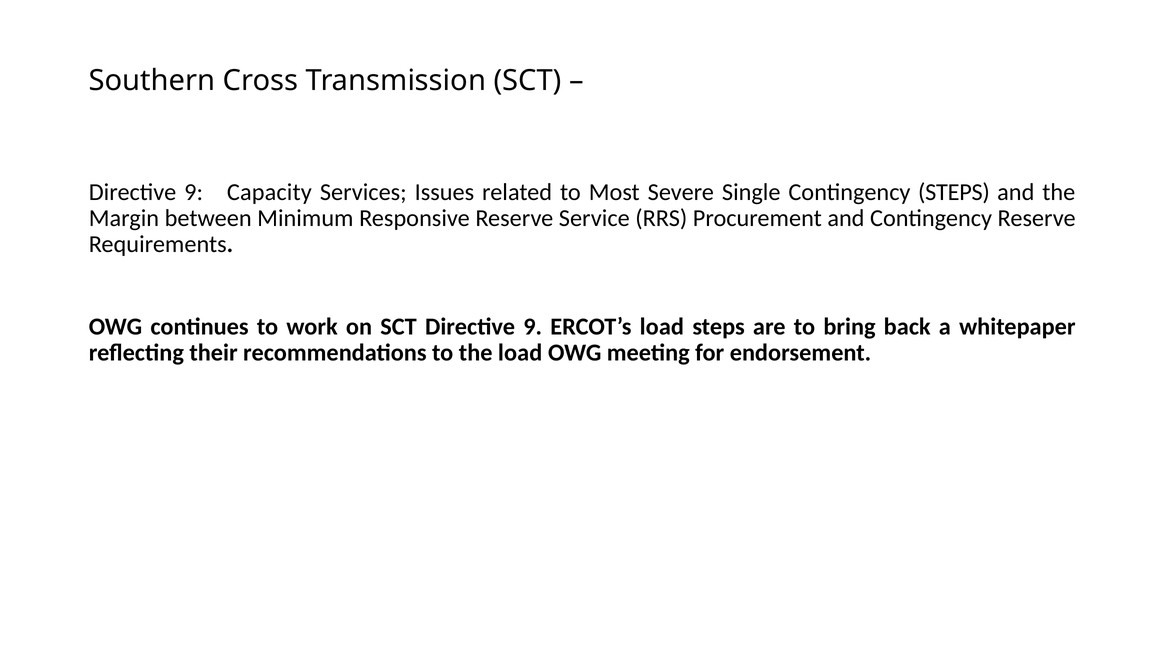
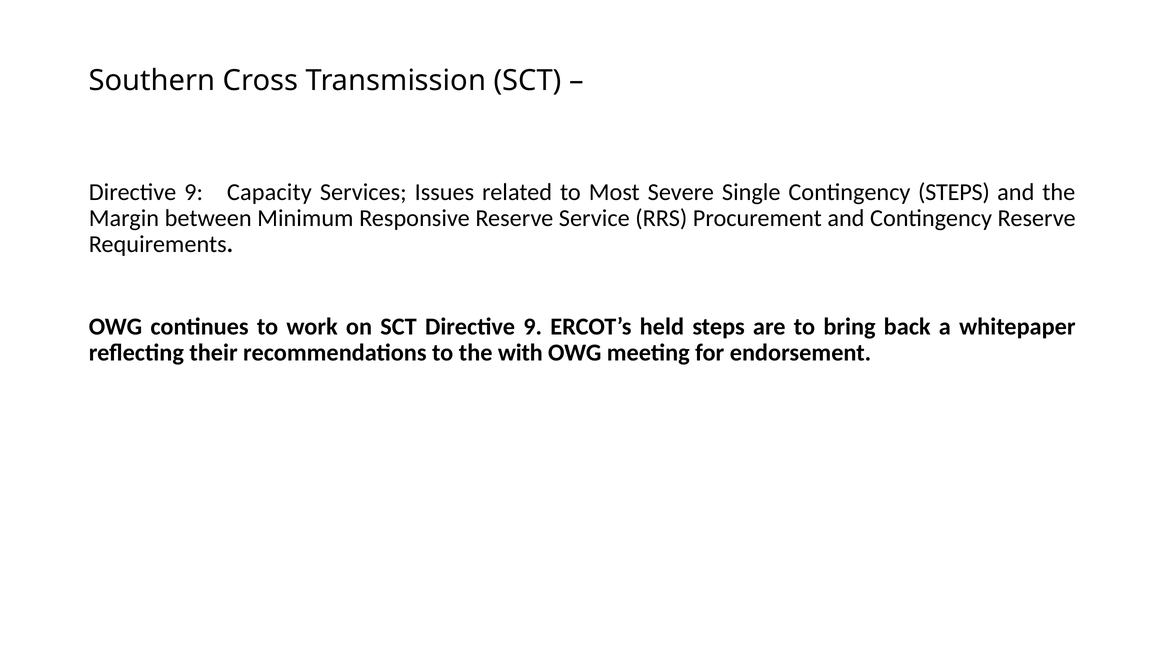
ERCOT’s load: load -> held (662, 326)
the load: load -> with (520, 352)
